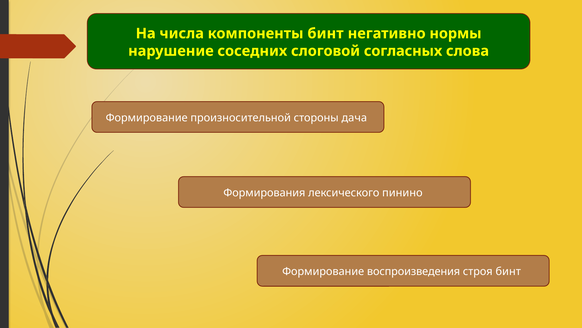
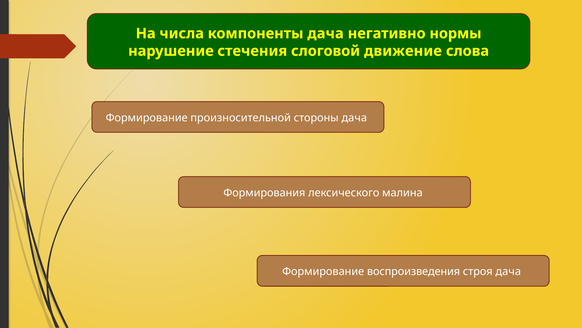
компоненты бинт: бинт -> дача (326, 33)
соседних: соседних -> стечения (252, 51)
согласных: согласных -> движение (403, 51)
пинино: пинино -> малина (402, 192)
строя бинт: бинт -> дача (508, 271)
